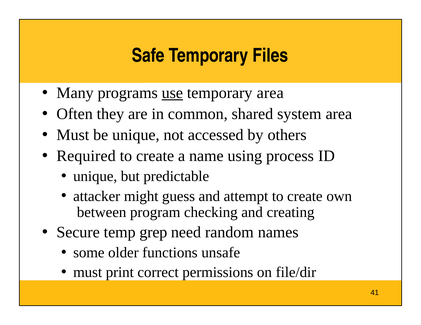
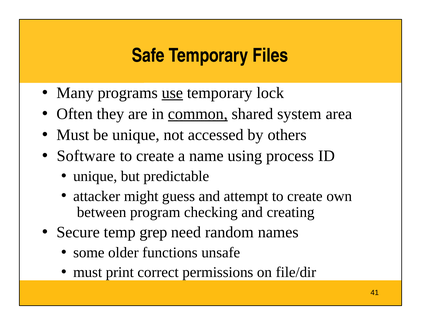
temporary area: area -> lock (270, 93)
common underline: none -> present (198, 114)
Required: Required -> Software (86, 156)
